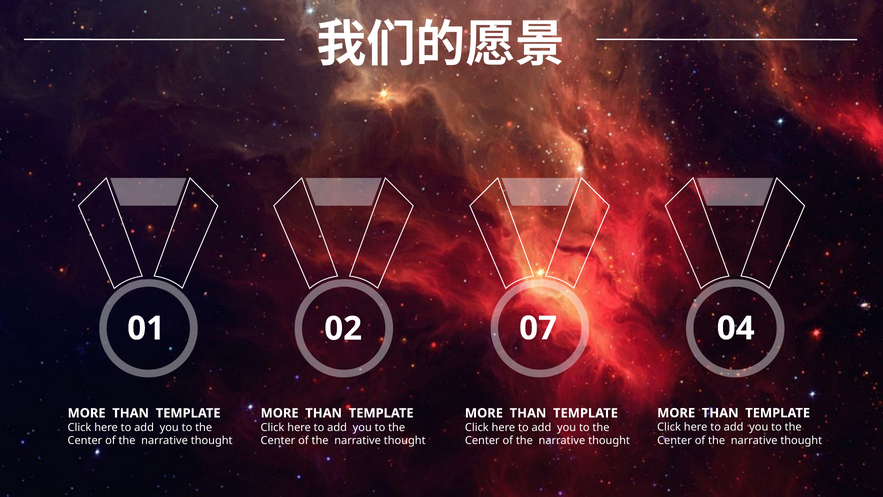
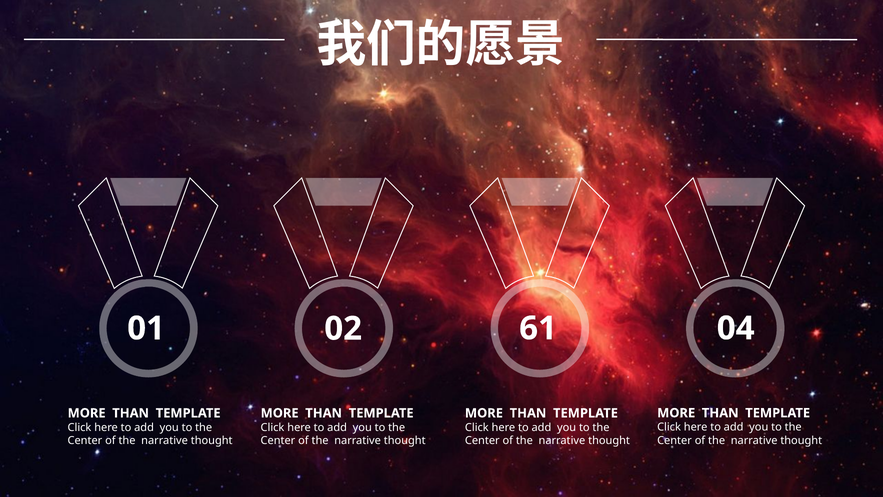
07: 07 -> 61 (538, 328)
